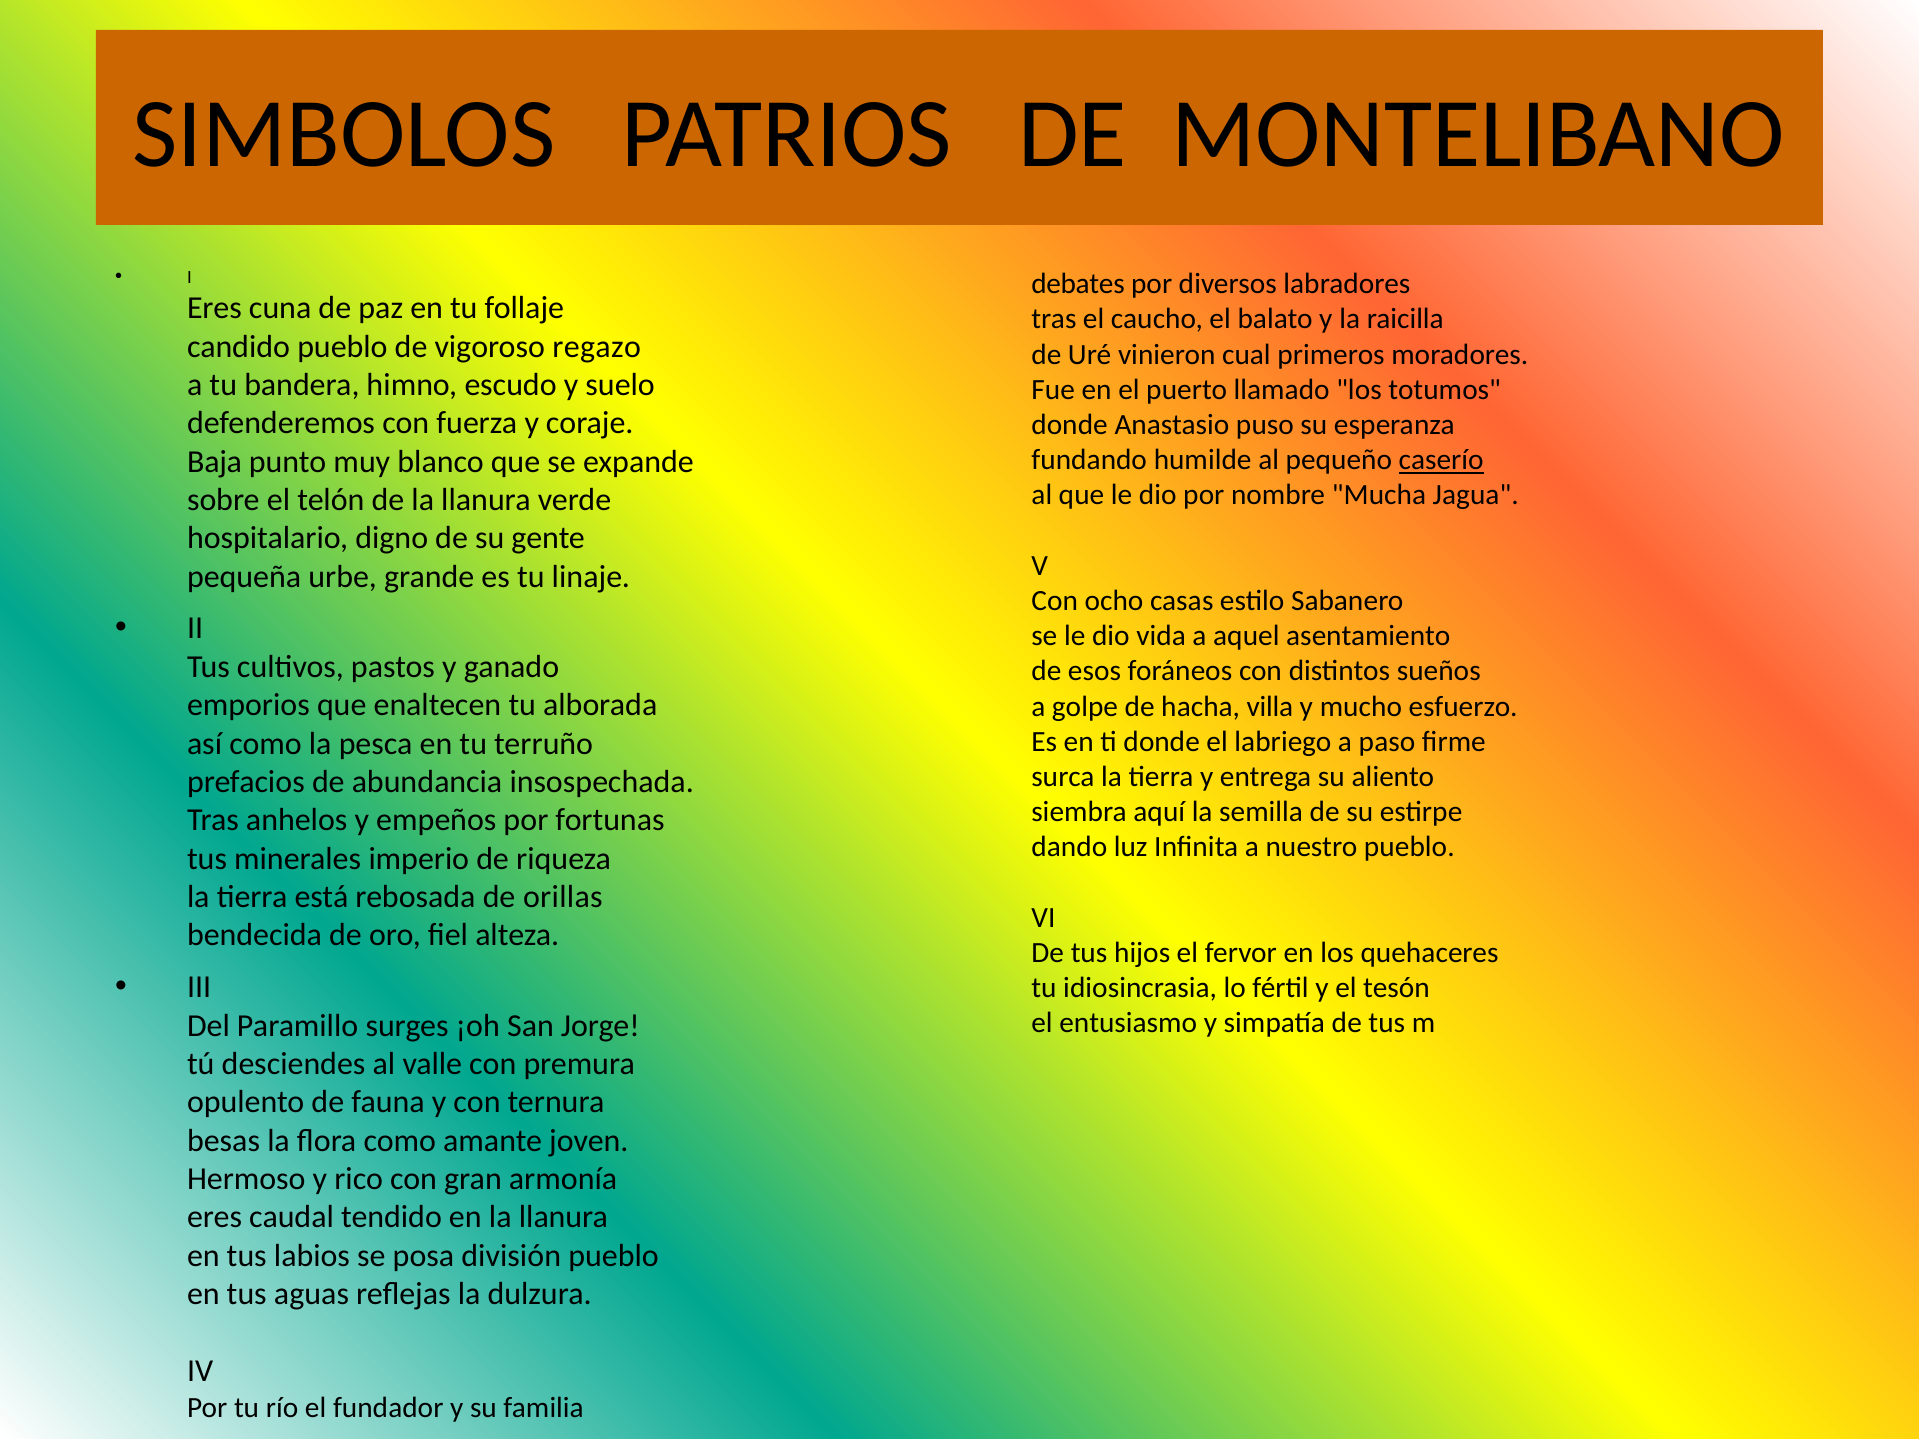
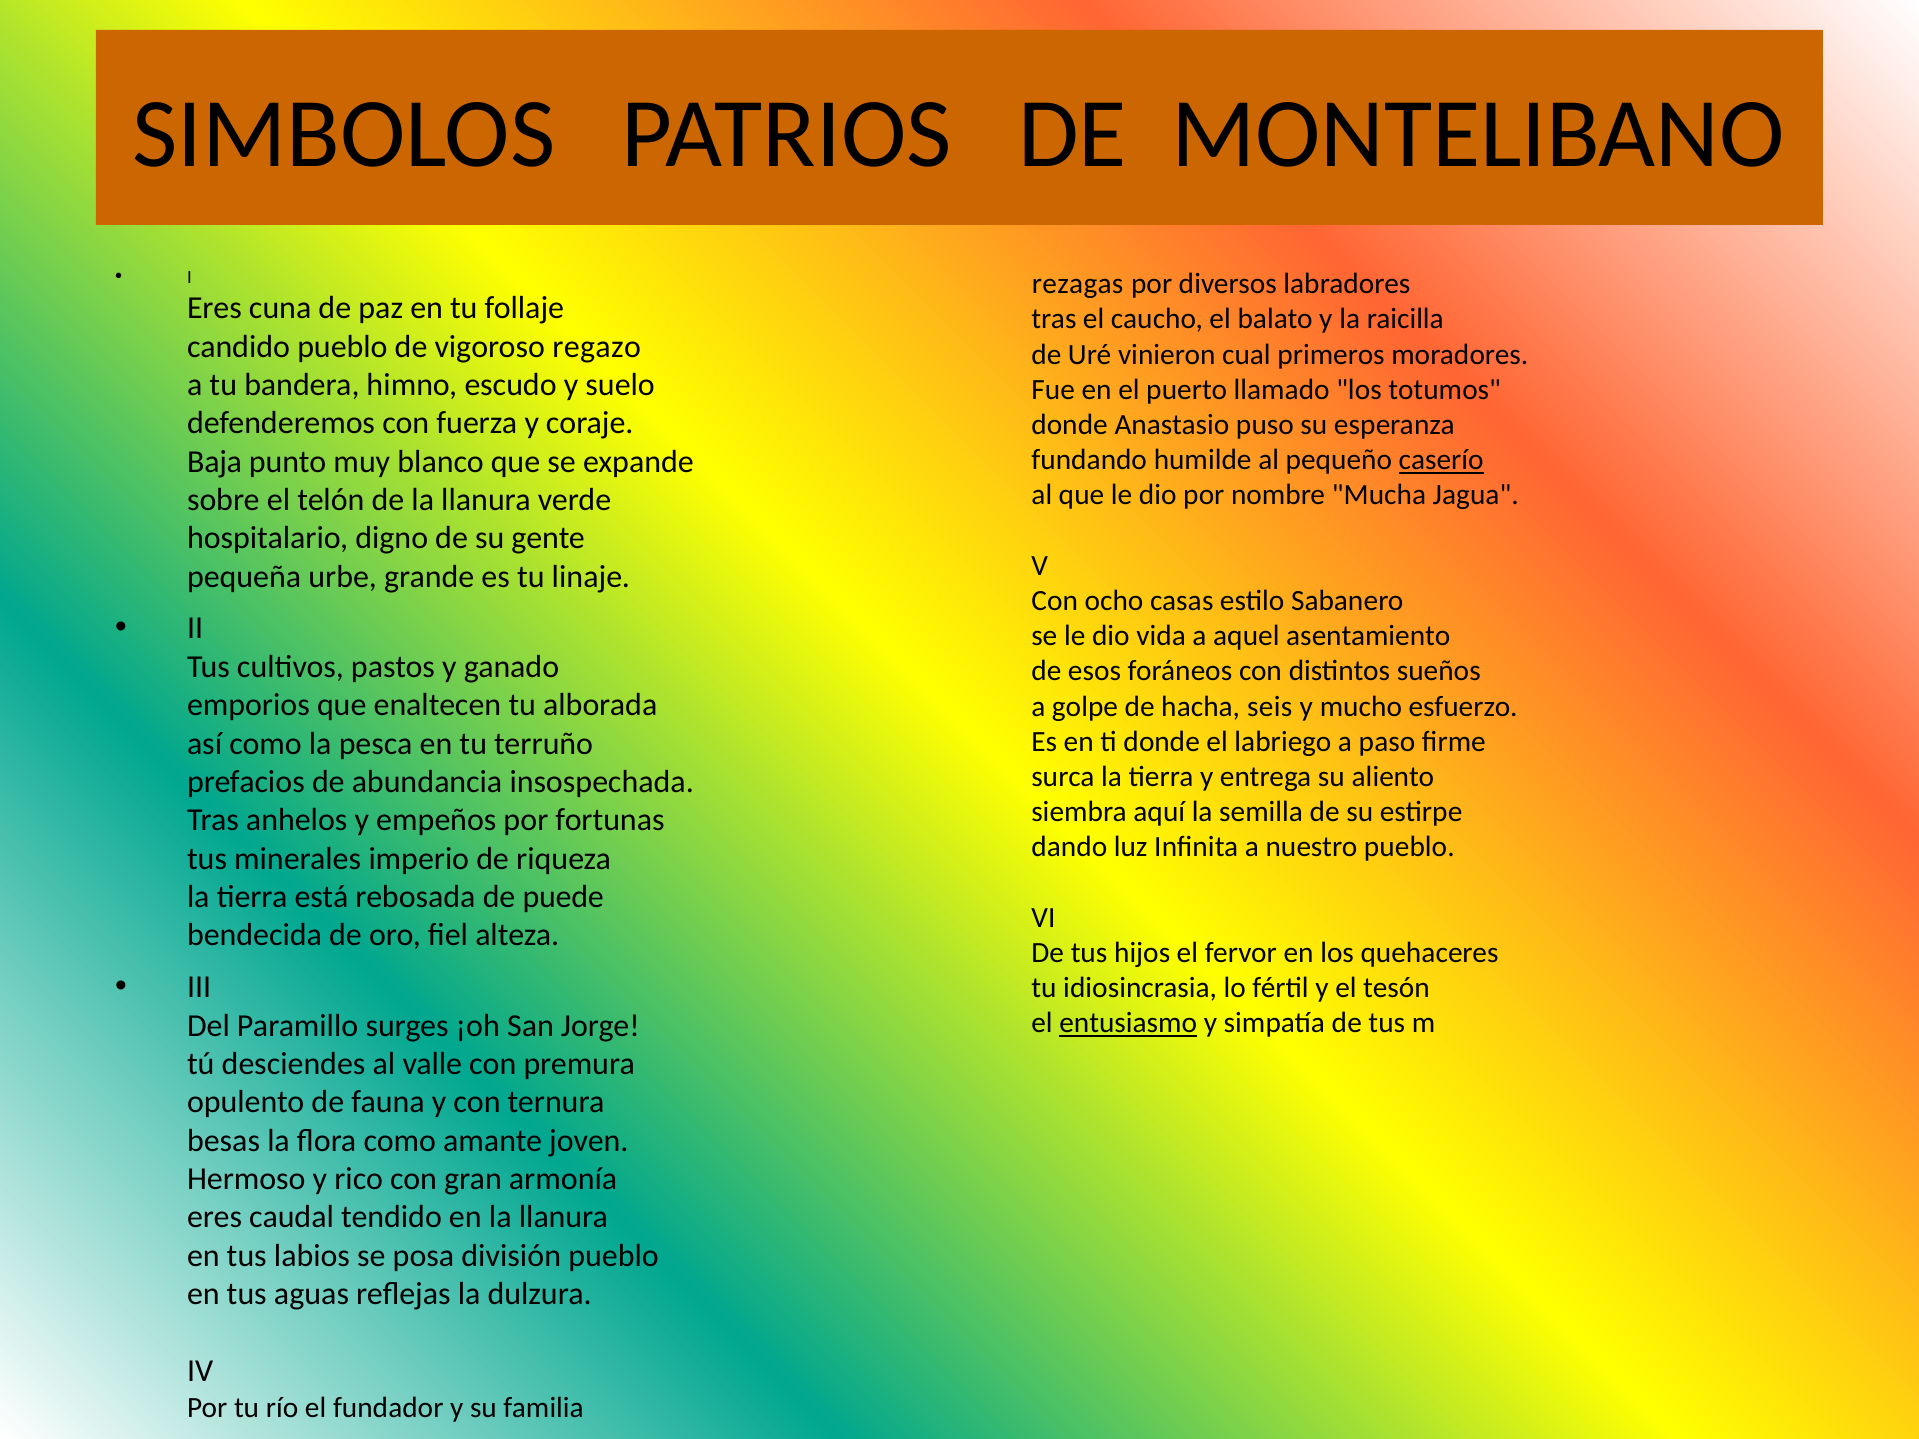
debates: debates -> rezagas (1078, 284)
villa: villa -> seis (1270, 707)
orillas: orillas -> puede (563, 897)
entusiasmo underline: none -> present (1128, 1023)
